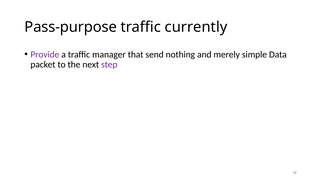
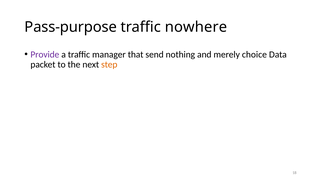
currently: currently -> nowhere (196, 27)
simple: simple -> choice (254, 54)
step colour: purple -> orange (109, 64)
